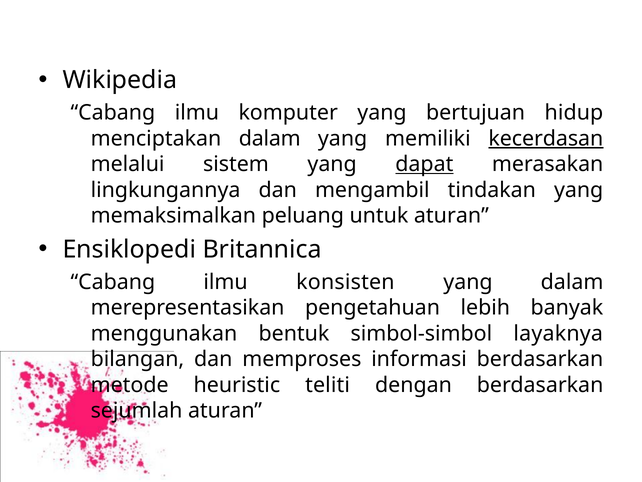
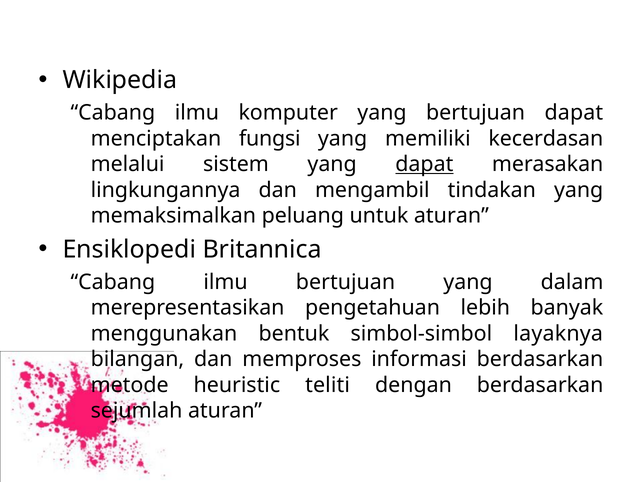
bertujuan hidup: hidup -> dapat (574, 113)
menciptakan dalam: dalam -> fungsi (270, 138)
kecerdasan underline: present -> none (546, 138)
ilmu konsisten: konsisten -> bertujuan (345, 282)
